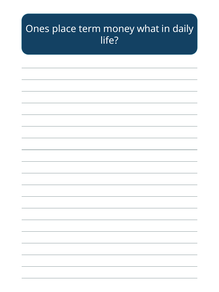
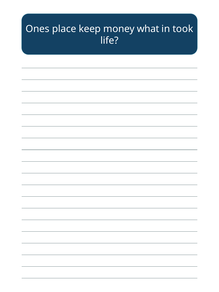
term: term -> keep (90, 29)
daily: daily -> took (183, 29)
